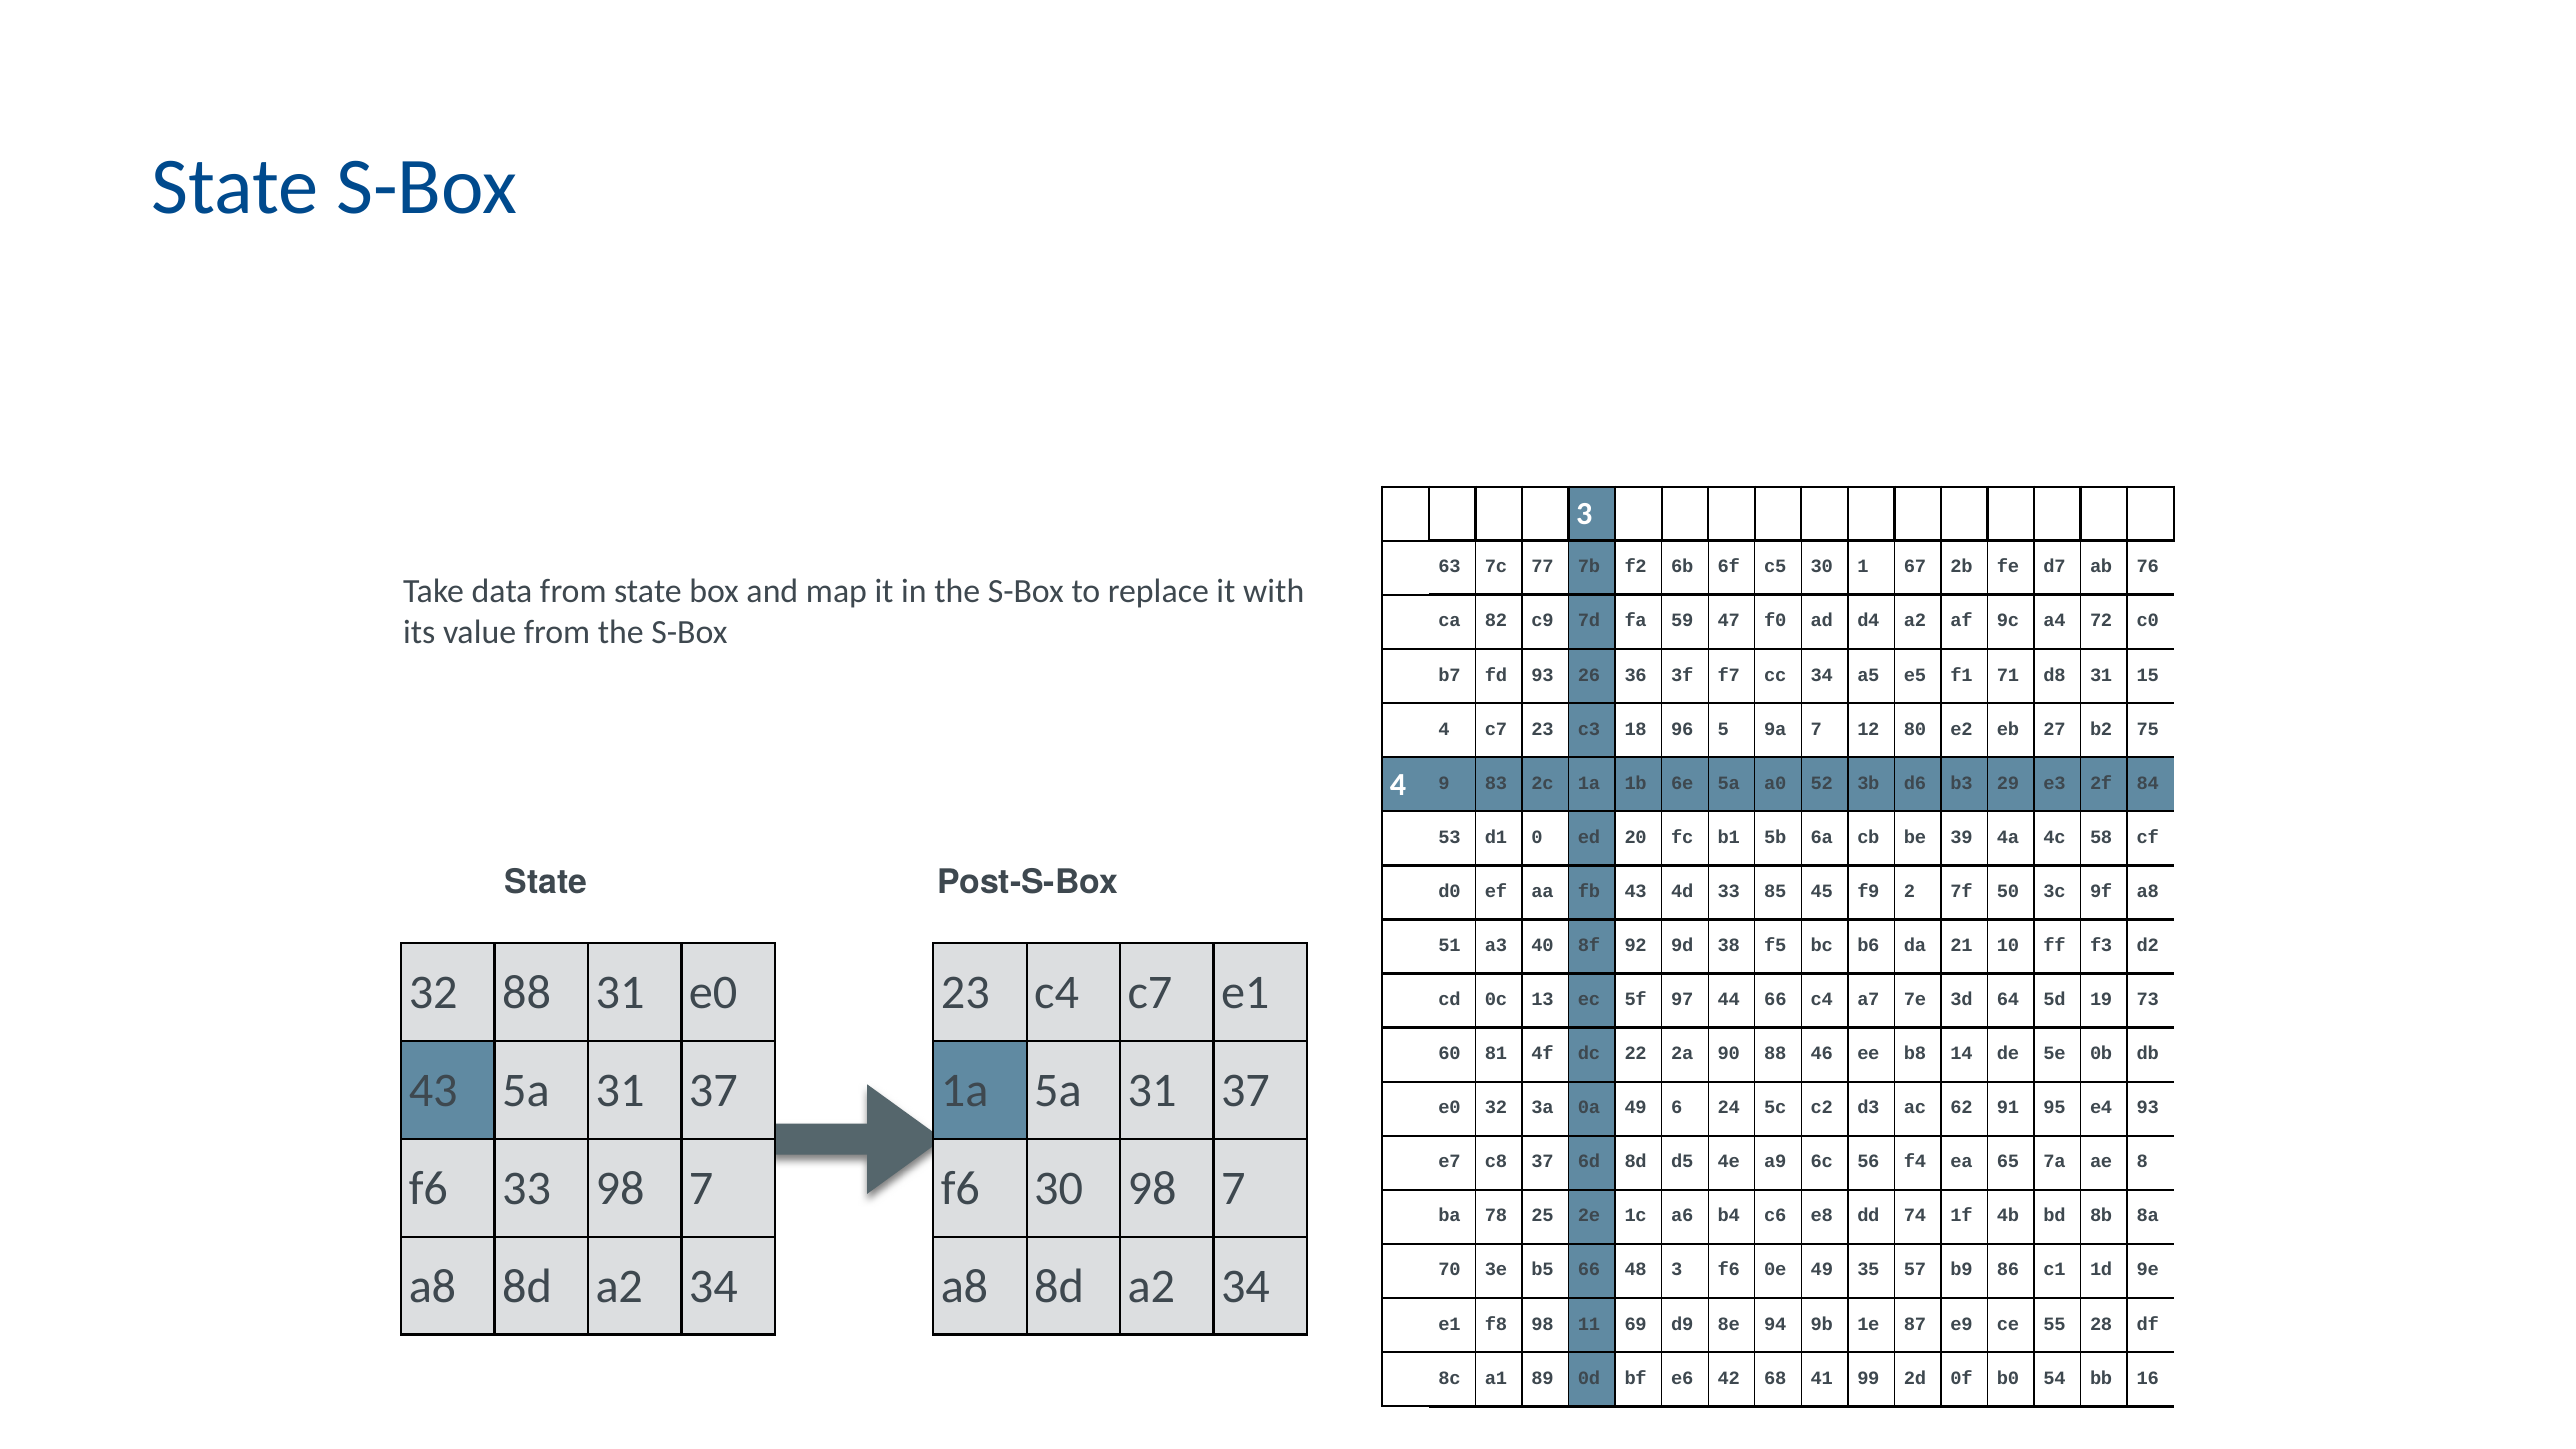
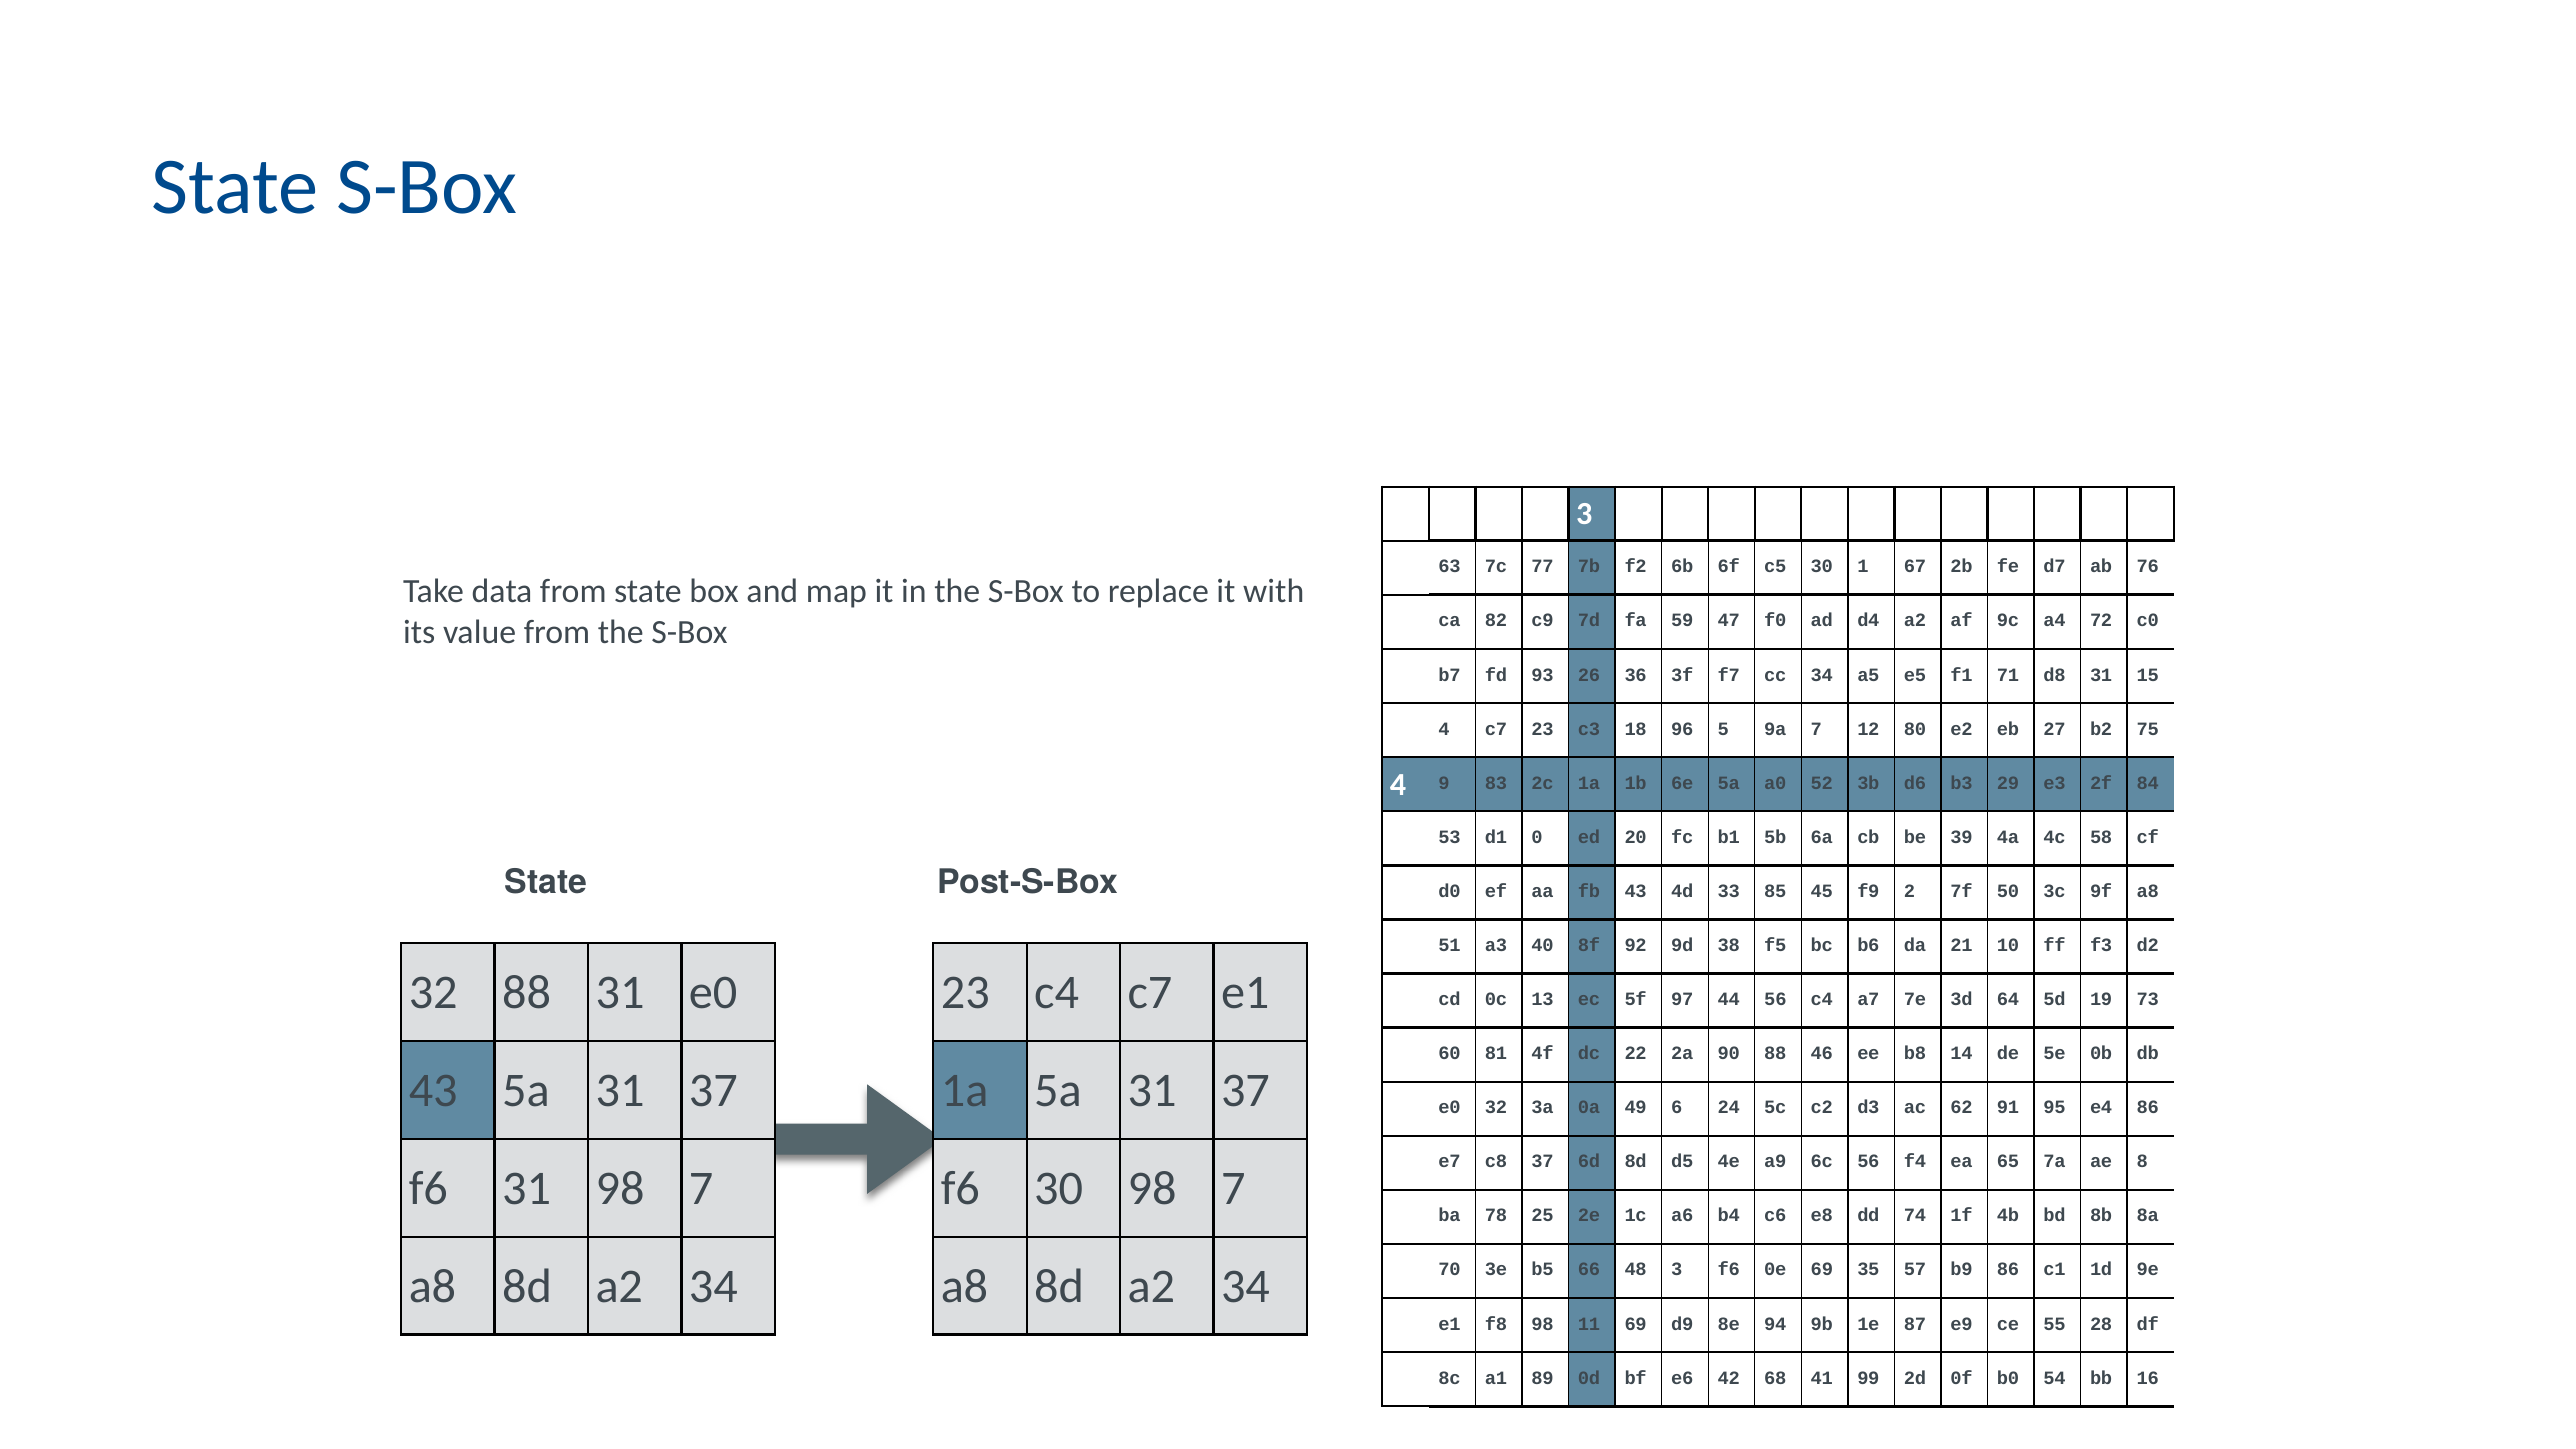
44 66: 66 -> 56 (1775, 999)
e4 93: 93 -> 86 (2148, 1108)
f6 33: 33 -> 31 (527, 1188)
0e 49: 49 -> 69 (1822, 1270)
